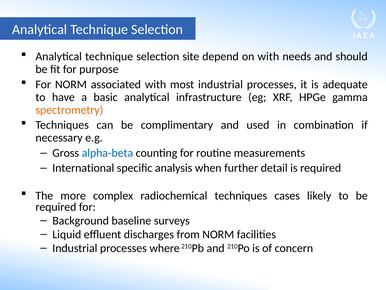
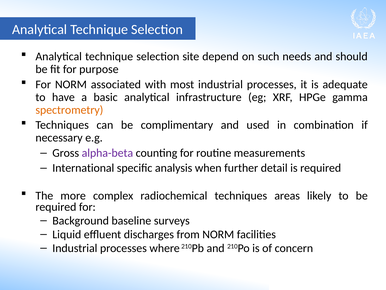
on with: with -> such (268, 56)
alpha-beta colour: blue -> purple (107, 153)
cases: cases -> areas (287, 195)
